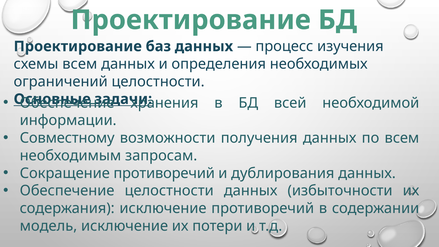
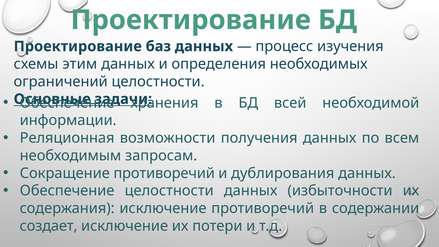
схемы всем: всем -> этим (80, 64)
Совместному: Совместному -> Реляционная (67, 138)
модель: модель -> создает (49, 226)
